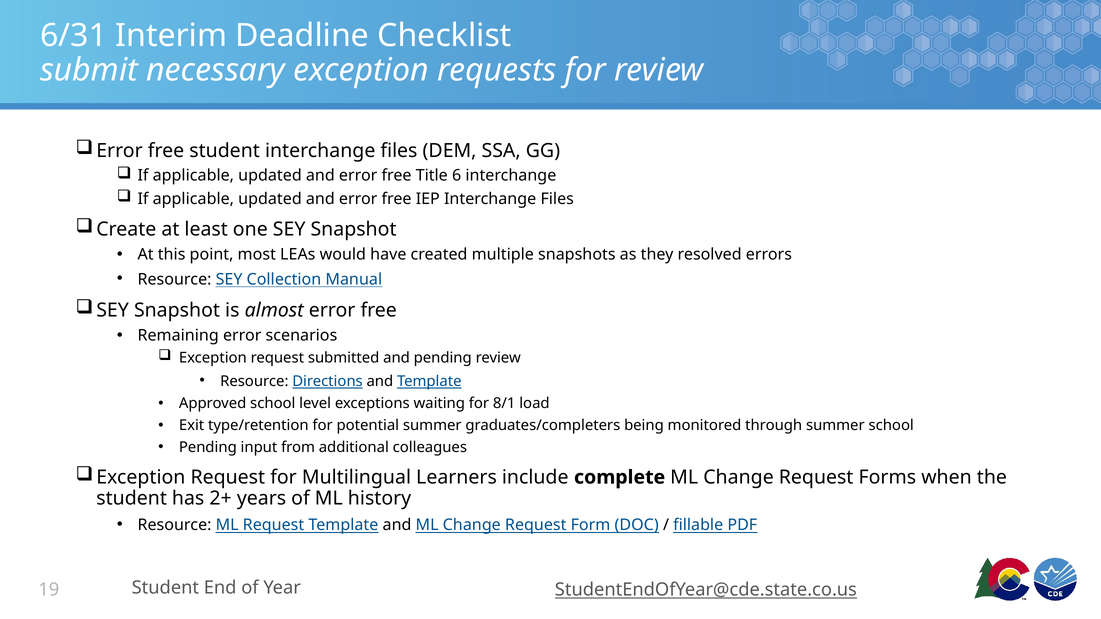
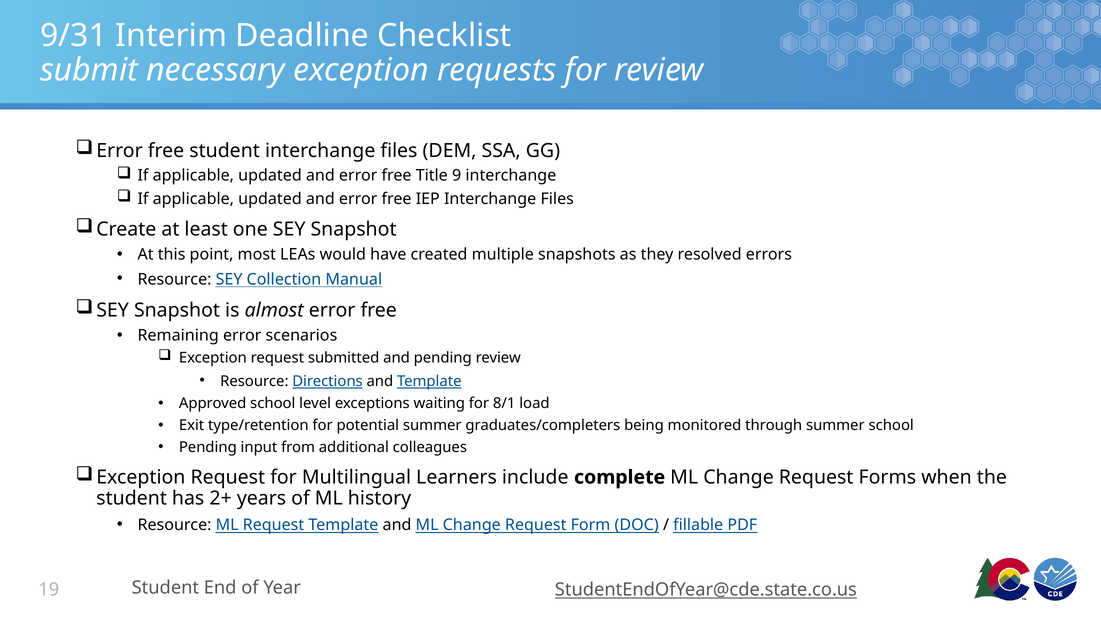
6/31: 6/31 -> 9/31 (74, 36)
6: 6 -> 9 (457, 176)
